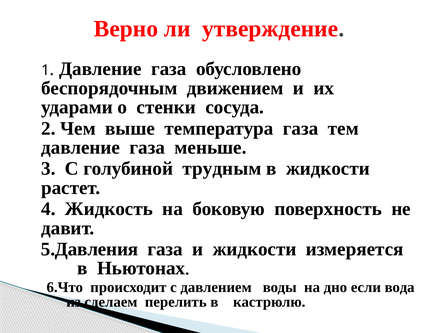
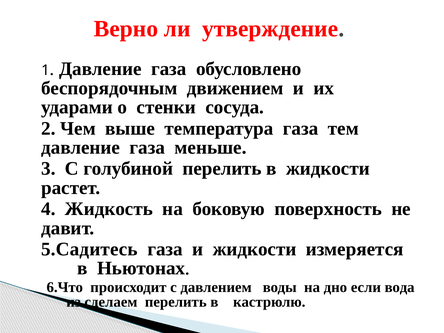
голубиной трудным: трудным -> перелить (222, 169)
5.Давления: 5.Давления -> 5.Садитесь (89, 249)
